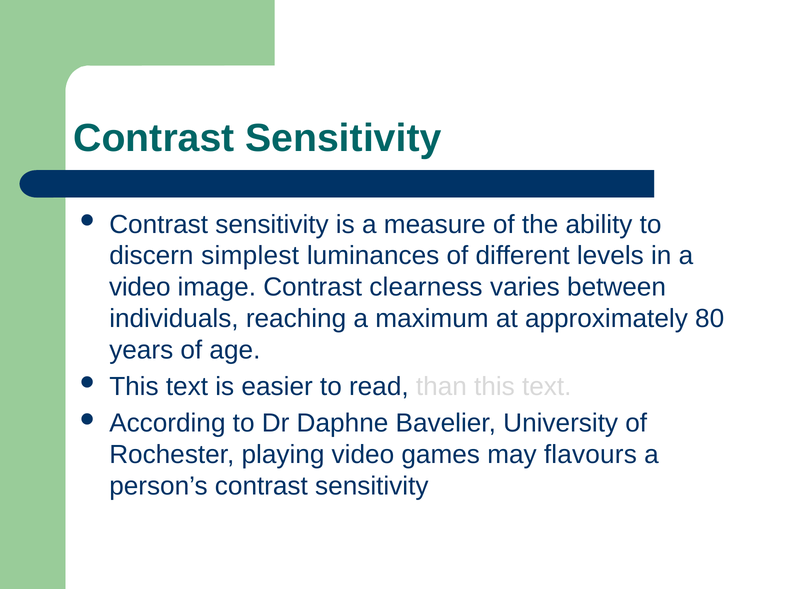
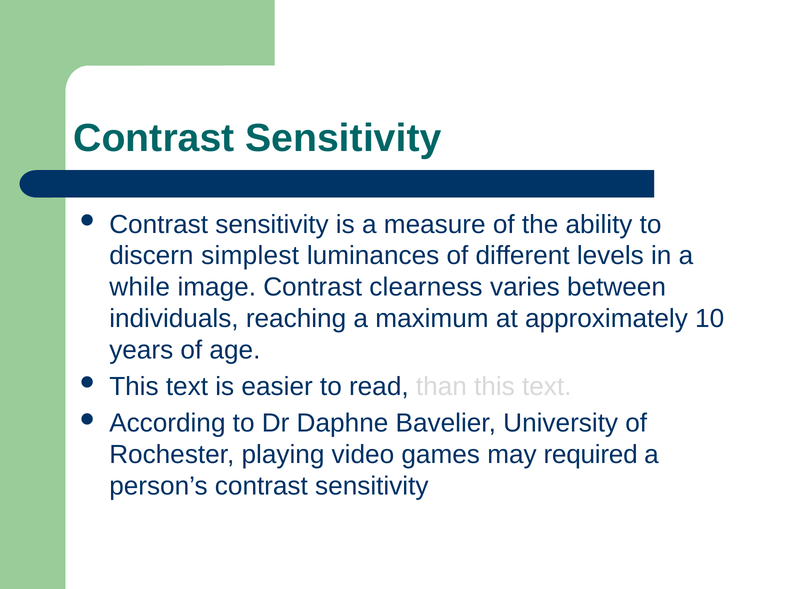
video: video -> while (140, 287)
80: 80 -> 10 (710, 318)
flavours: flavours -> required (591, 455)
